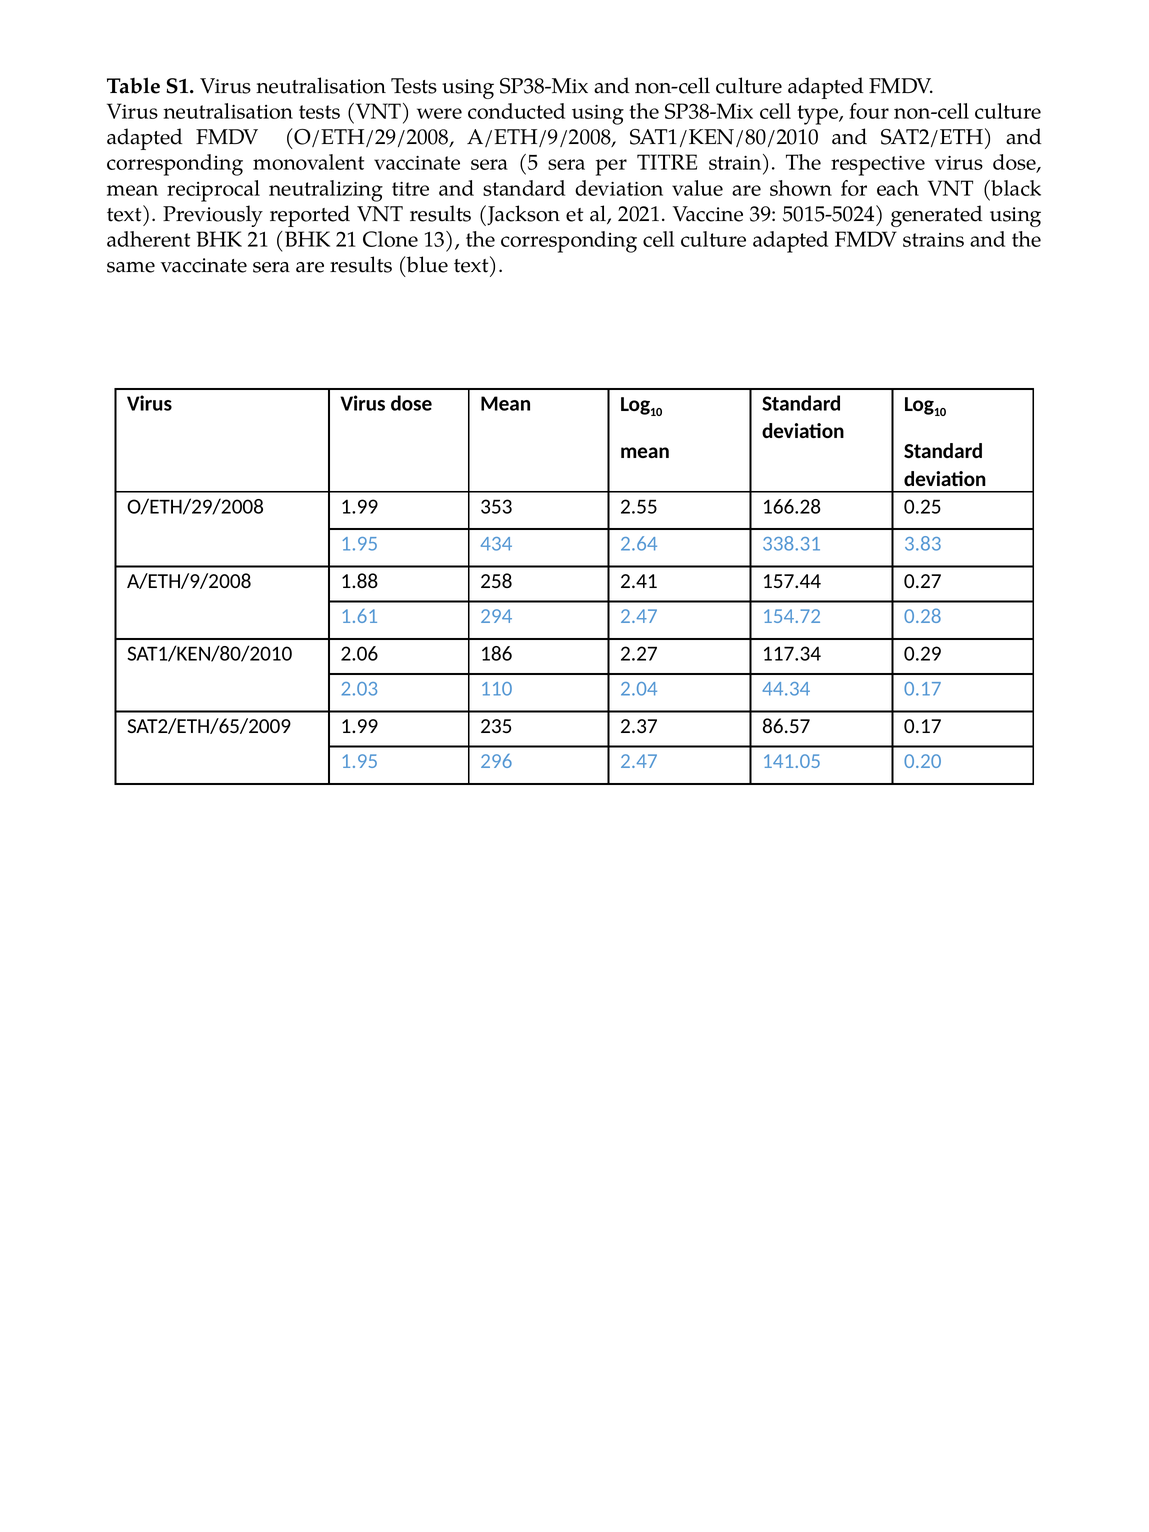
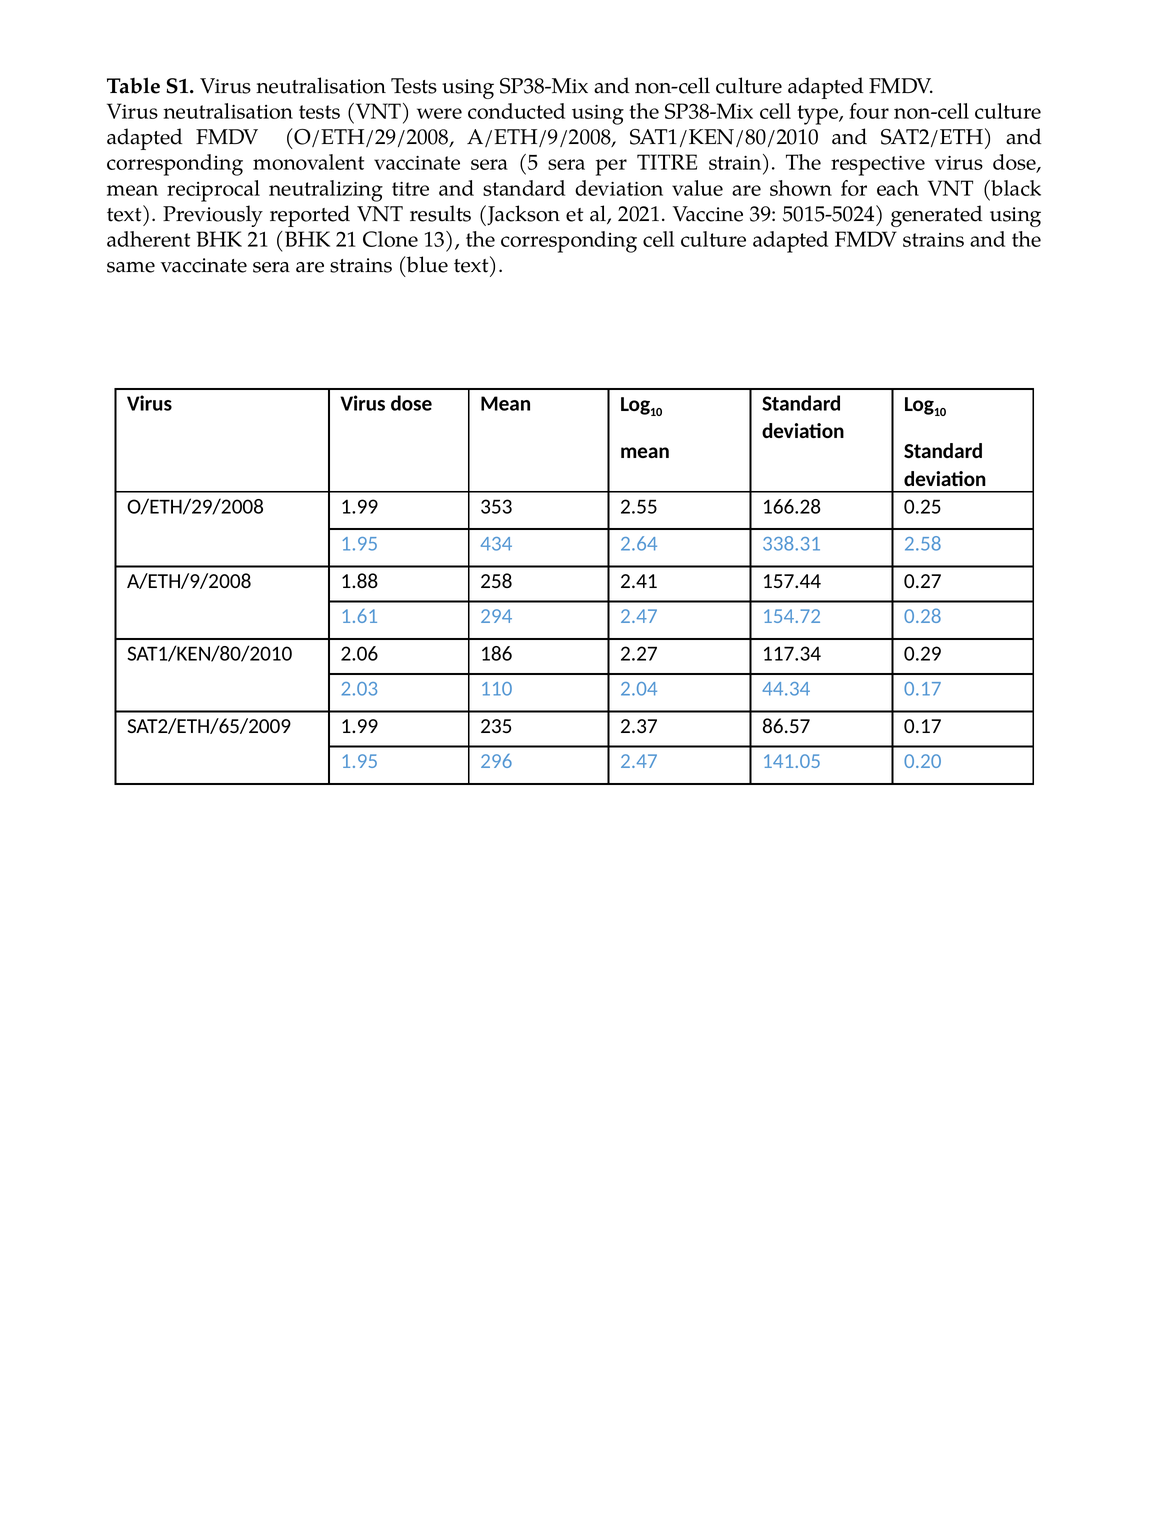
are results: results -> strains (361, 265)
3.83: 3.83 -> 2.58 (923, 544)
